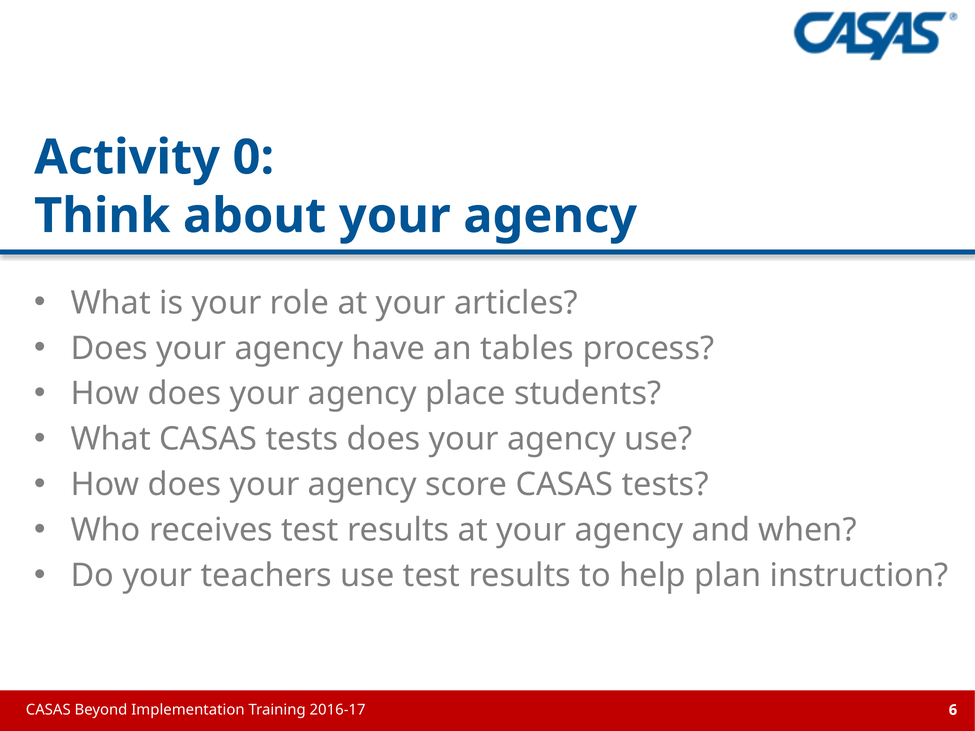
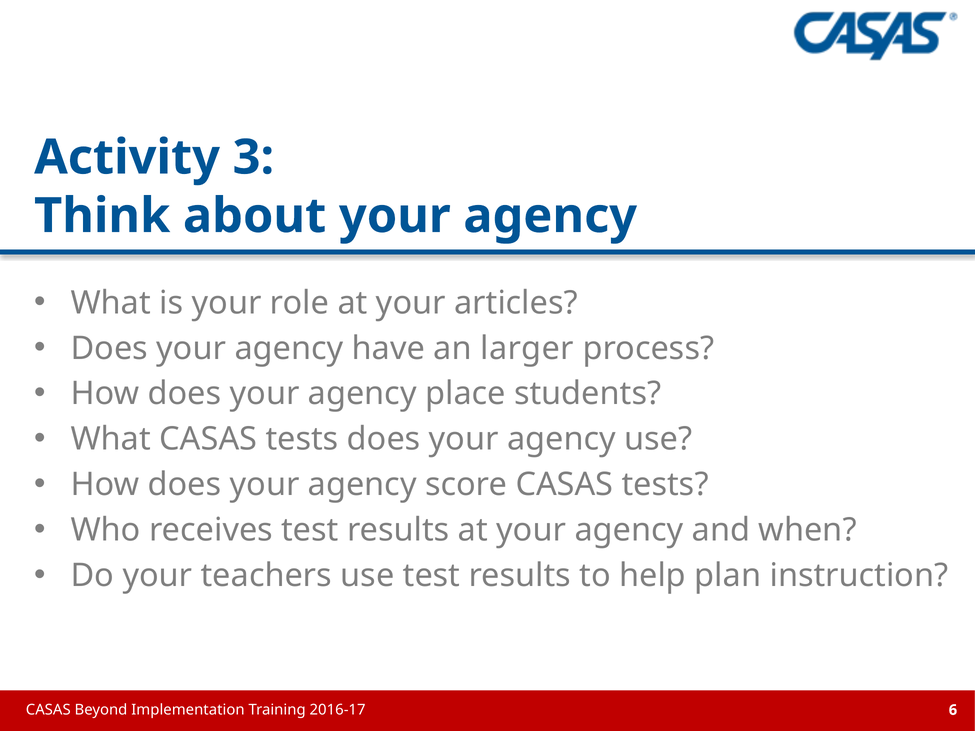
0: 0 -> 3 (253, 158)
tables: tables -> larger (527, 348)
